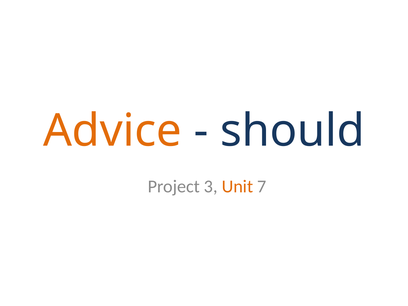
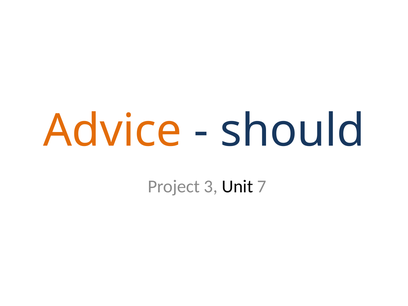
Unit colour: orange -> black (237, 186)
